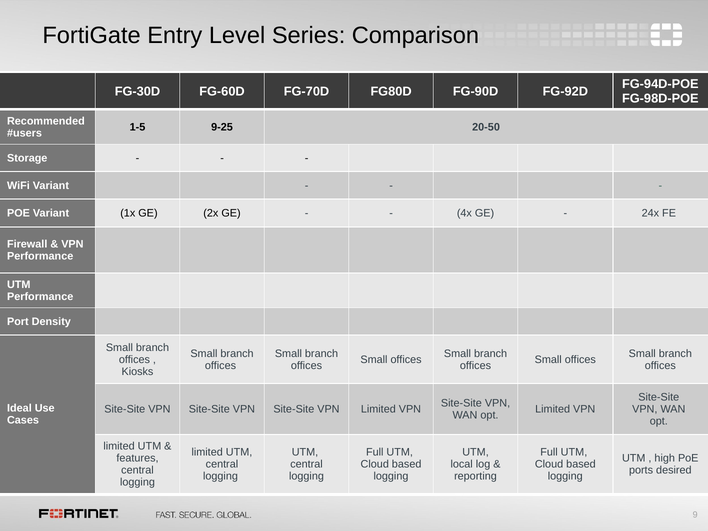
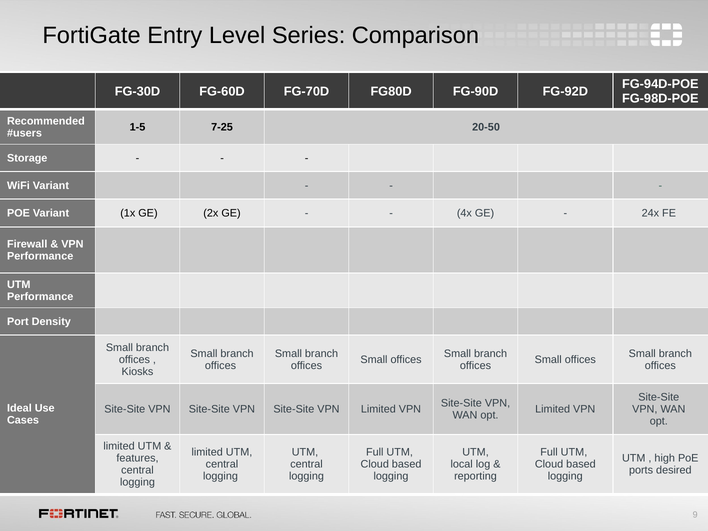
9-25: 9-25 -> 7-25 (222, 127)
